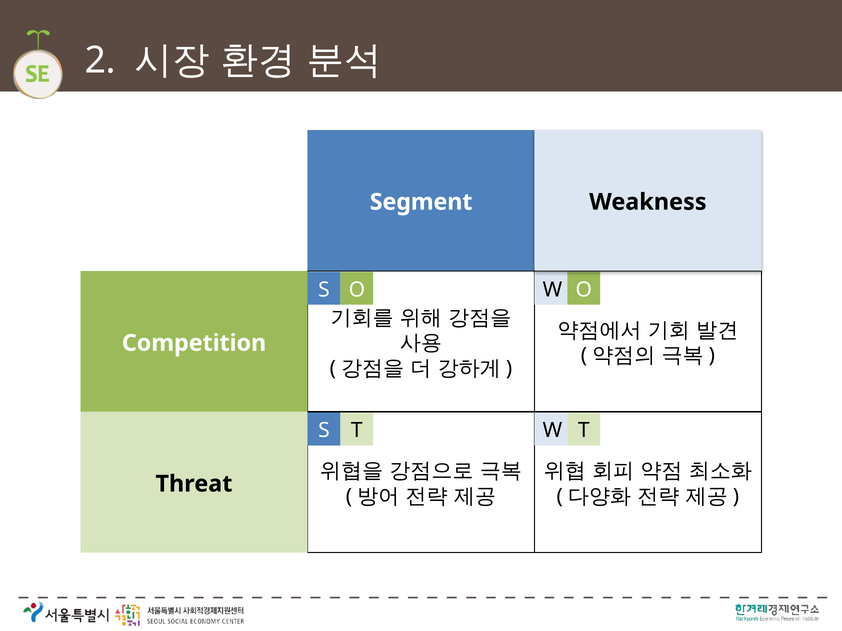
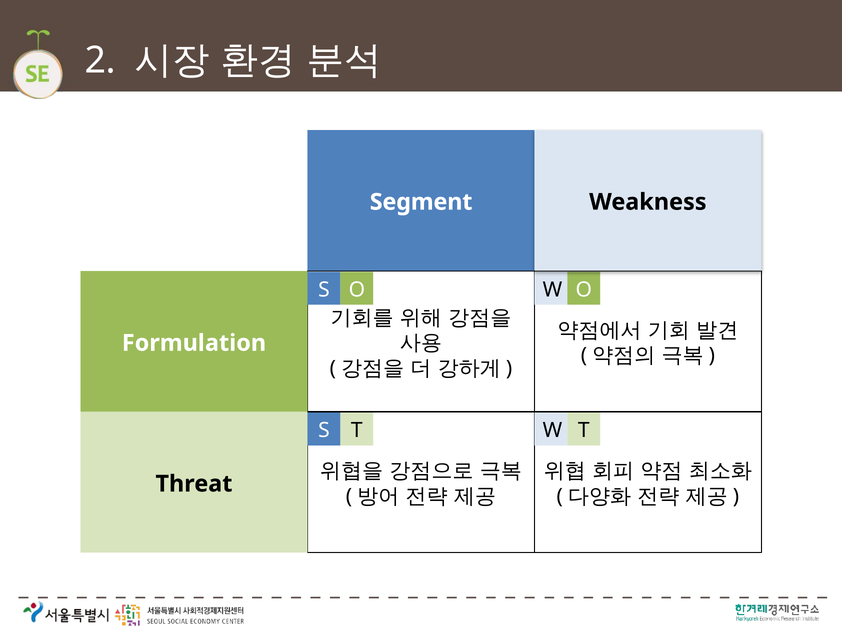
Competition: Competition -> Formulation (194, 343)
